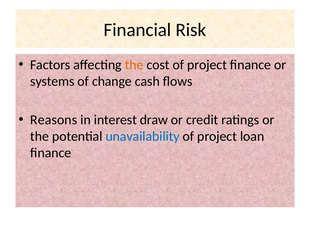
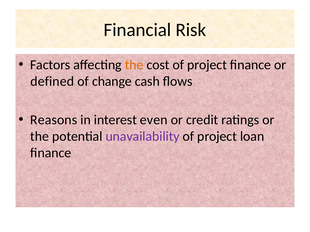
systems: systems -> defined (52, 82)
draw: draw -> even (154, 120)
unavailability colour: blue -> purple (143, 137)
